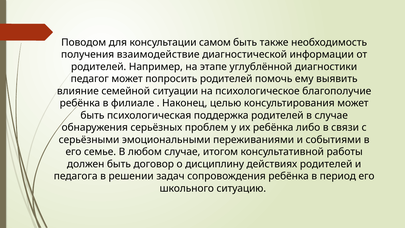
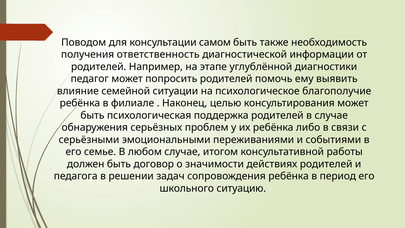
взаимодействие: взаимодействие -> ответственность (158, 55)
дисциплину: дисциплину -> значимости (215, 164)
